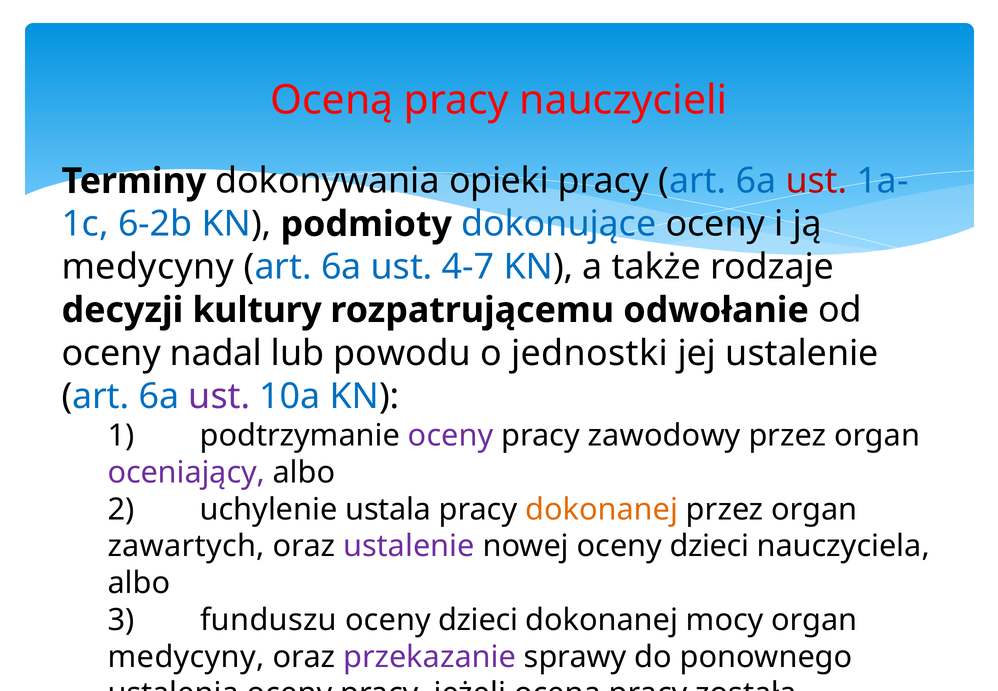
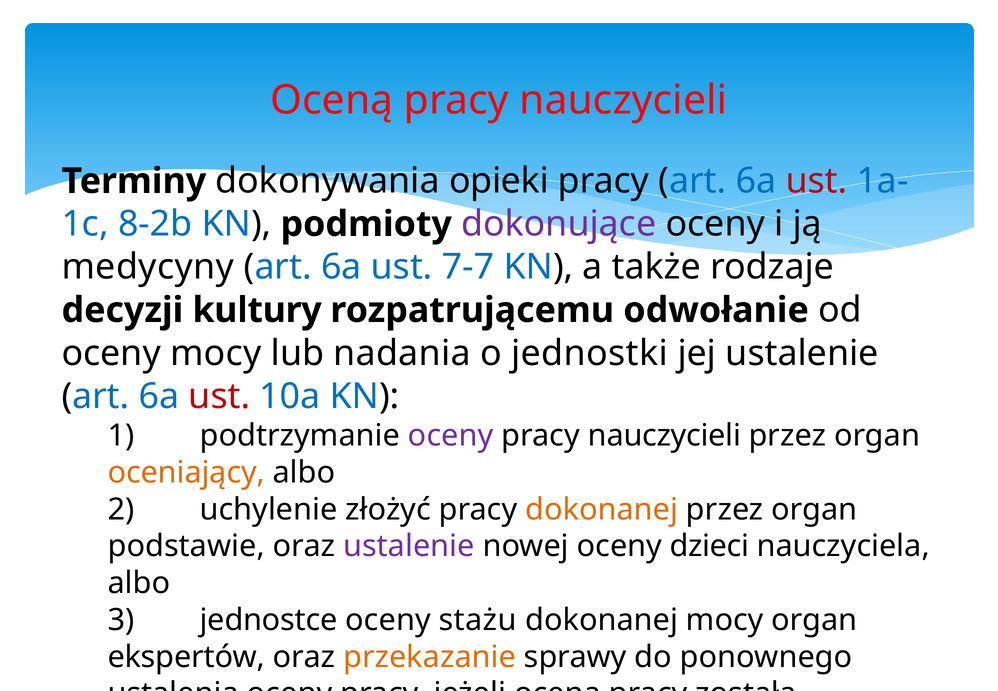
6-2b: 6-2b -> 8-2b (155, 224)
dokonujące colour: blue -> purple (559, 224)
4-7: 4-7 -> 7-7 (468, 267)
oceny nadal: nadal -> mocy (216, 353)
powodu: powodu -> nadania (402, 353)
ust colour: purple -> red (219, 396)
zawodowy: zawodowy -> nauczycieli (664, 436)
oceniający colour: purple -> orange (186, 473)
ustala: ustala -> złożyć (388, 509)
zawartych: zawartych -> podstawie (186, 546)
funduszu: funduszu -> jednostce (269, 620)
dzieci: dzieci -> stażu (478, 620)
medycyny: medycyny -> ekspertów (186, 657)
przekazanie colour: purple -> orange (430, 657)
